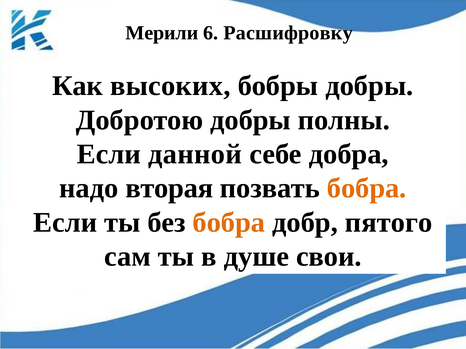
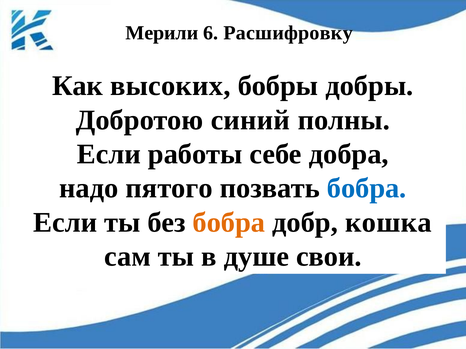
Добротою добры: добры -> синий (250, 120)
данной: данной -> работы (195, 154)
вторая: вторая -> пятого (169, 188)
бобра colour: orange -> blue (367, 188)
пятого: пятого -> кошка (389, 223)
